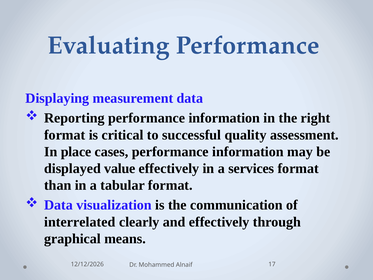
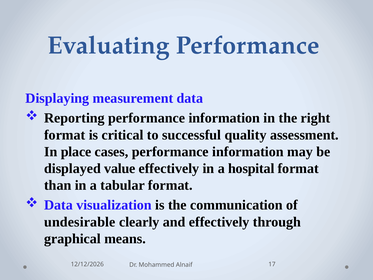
services: services -> hospital (251, 168)
interrelated: interrelated -> undesirable (80, 222)
